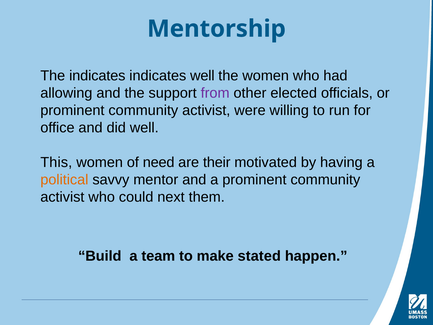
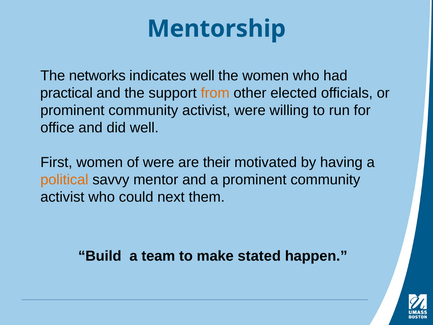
The indicates: indicates -> networks (97, 76)
allowing: allowing -> practical (66, 93)
from colour: purple -> orange (215, 93)
This: This -> First (56, 162)
of need: need -> were (159, 162)
